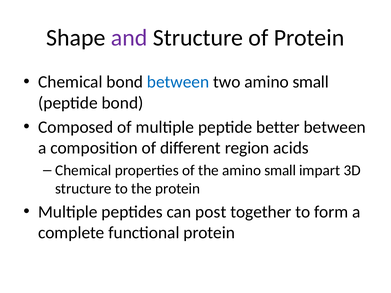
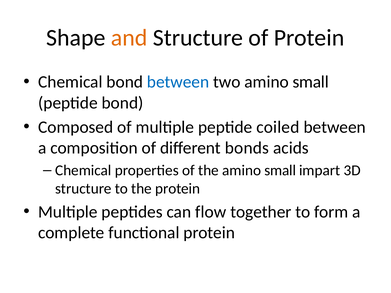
and colour: purple -> orange (129, 38)
better: better -> coiled (278, 127)
region: region -> bonds (247, 148)
post: post -> flow (211, 212)
